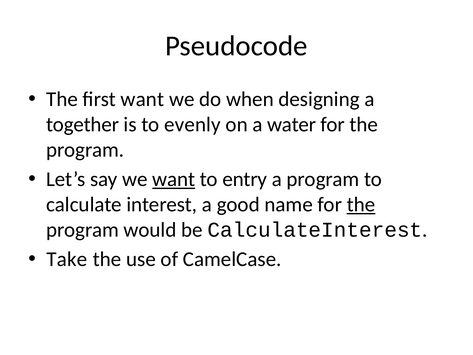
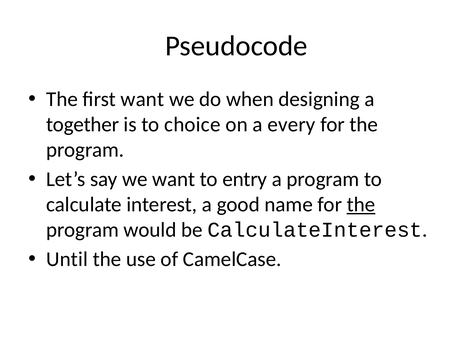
evenly: evenly -> choice (192, 124)
water: water -> every (291, 124)
want underline: present -> none (174, 179)
Take: Take -> Until (67, 259)
